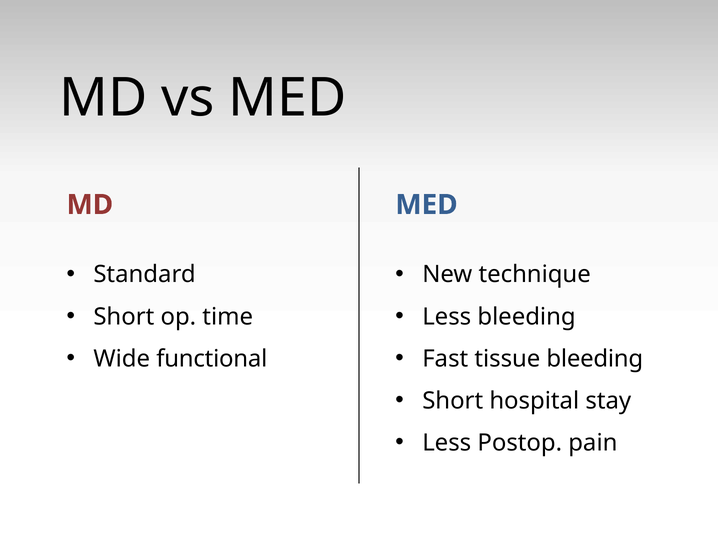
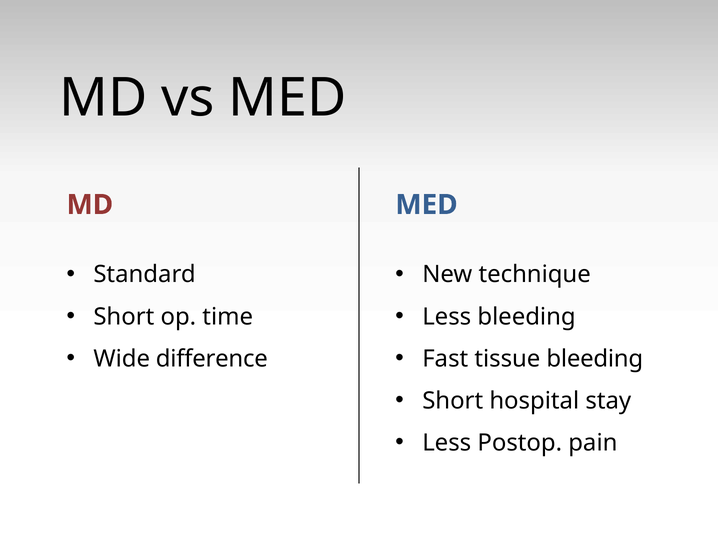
functional: functional -> difference (212, 359)
